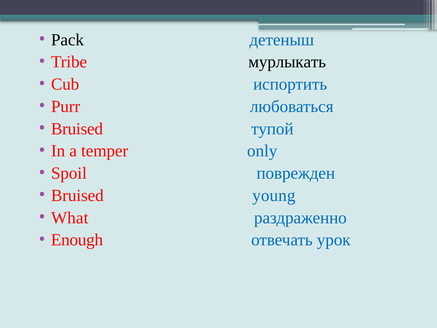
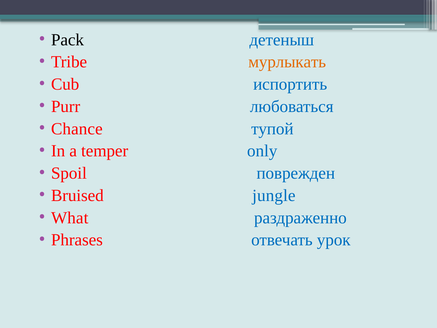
мурлыкать colour: black -> orange (287, 62)
Bruised: Bruised -> Chance (77, 129)
young: young -> jungle (274, 195)
Enough: Enough -> Phrases (77, 240)
